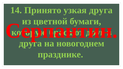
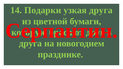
Принято: Принято -> Подарки (43, 10)
